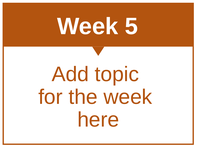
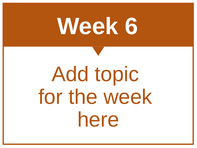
5: 5 -> 6 (131, 26)
